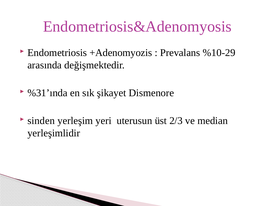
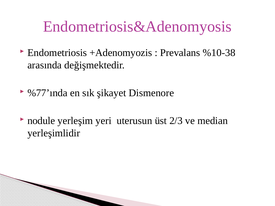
%10-29: %10-29 -> %10-38 (219, 53)
%31’ında: %31’ında -> %77’ında (47, 93)
sinden: sinden -> nodule (41, 121)
